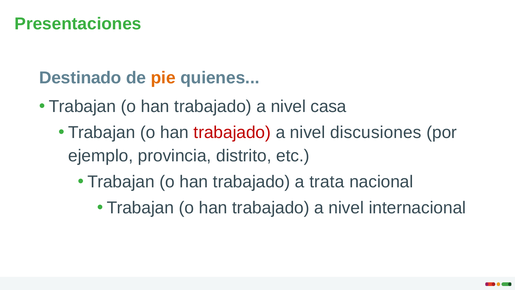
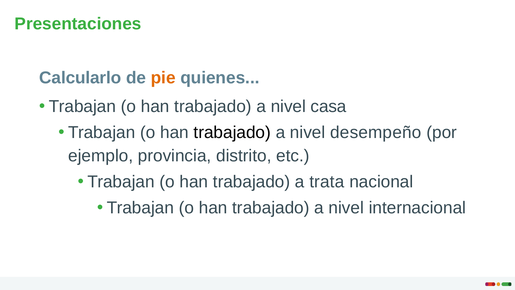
Destinado: Destinado -> Calcularlo (80, 78)
trabajado colour: red -> black (232, 132)
discusiones: discusiones -> desempeño (376, 132)
